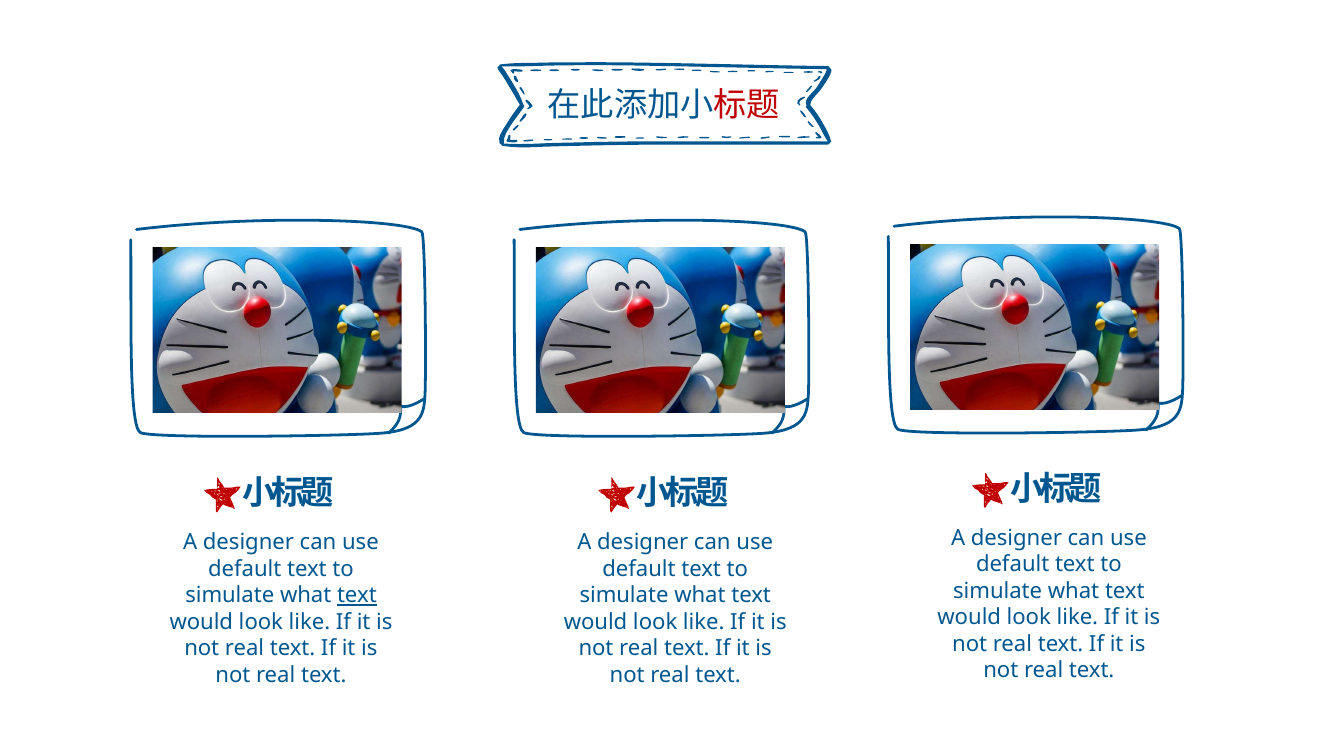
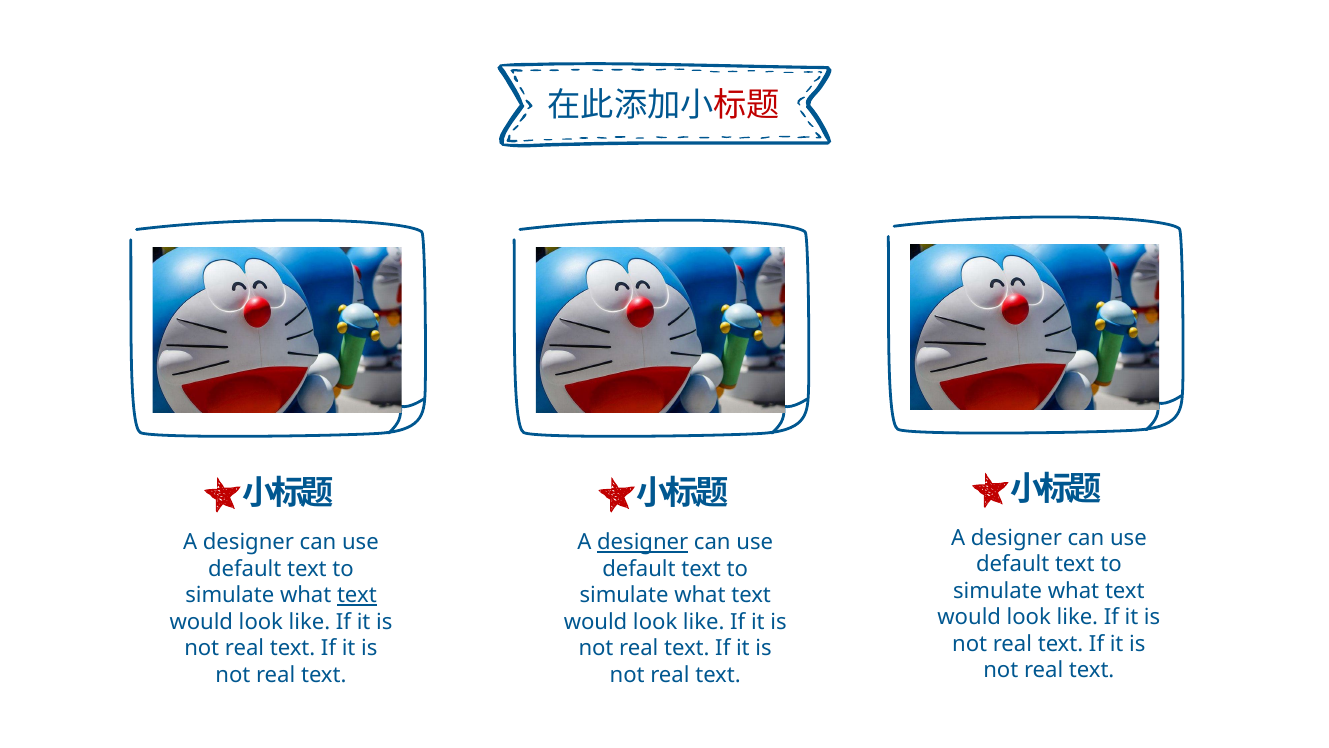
designer underline: none -> present (643, 542)
